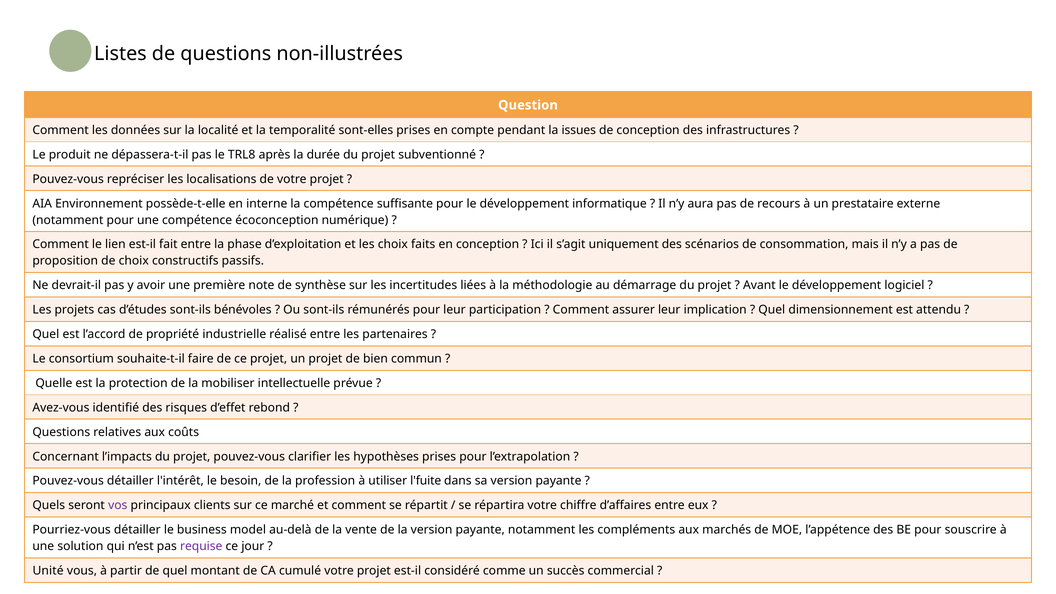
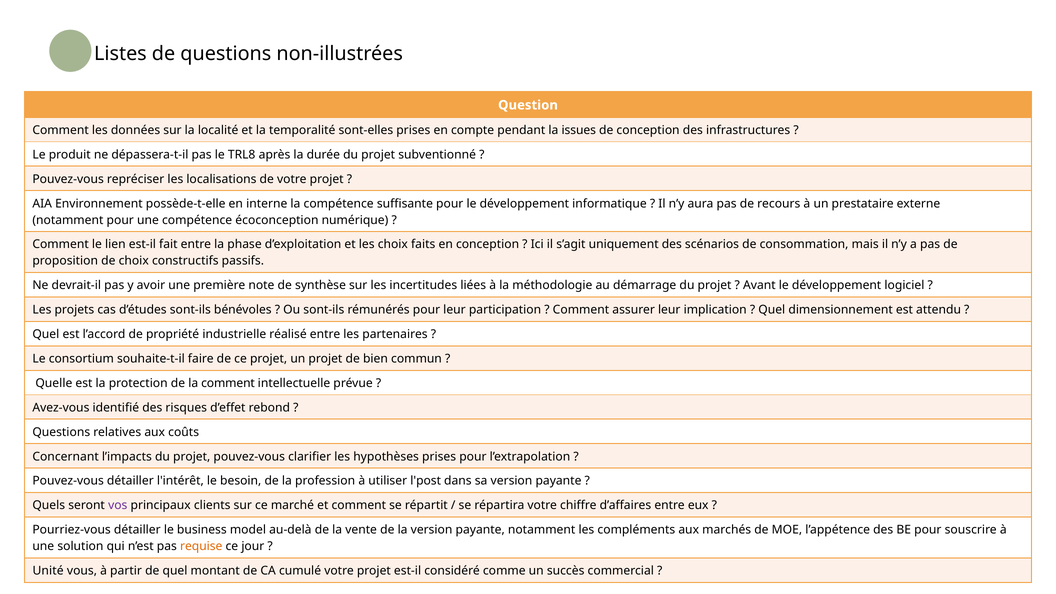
la mobiliser: mobiliser -> comment (228, 383)
l'fuite: l'fuite -> l'post (426, 481)
requise colour: purple -> orange (201, 546)
